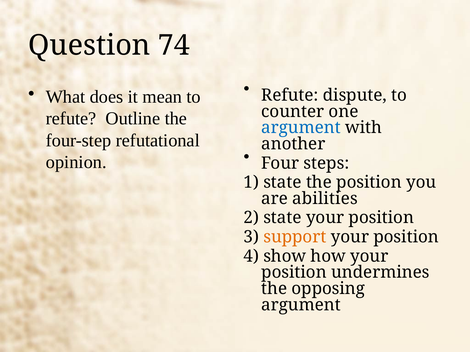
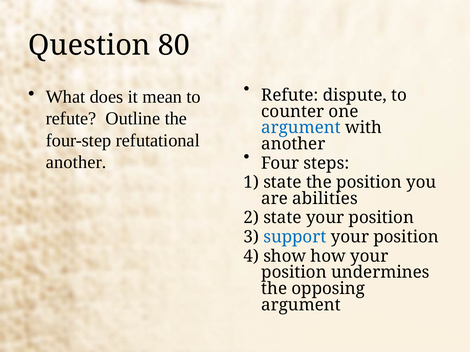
74: 74 -> 80 (174, 45)
opinion: opinion -> another (76, 162)
support colour: orange -> blue (295, 237)
